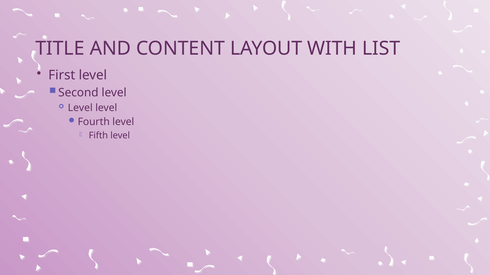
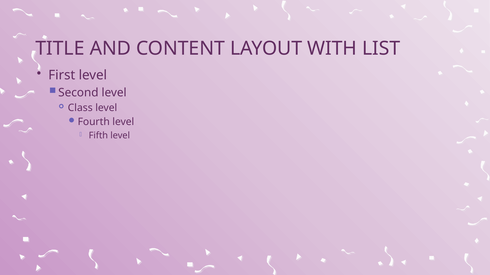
Level: Level -> Class (80, 108)
